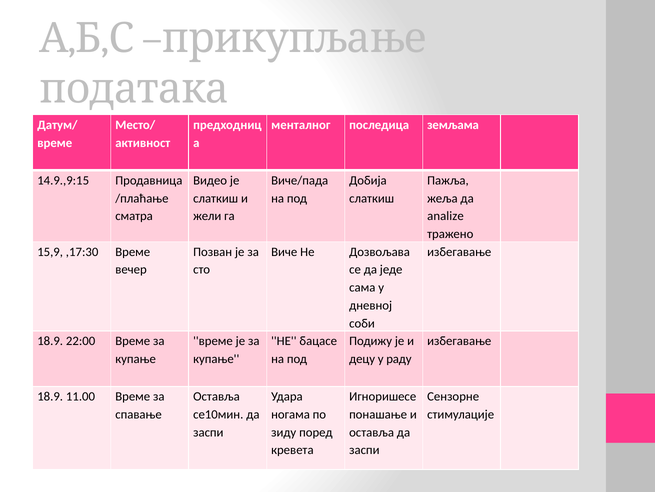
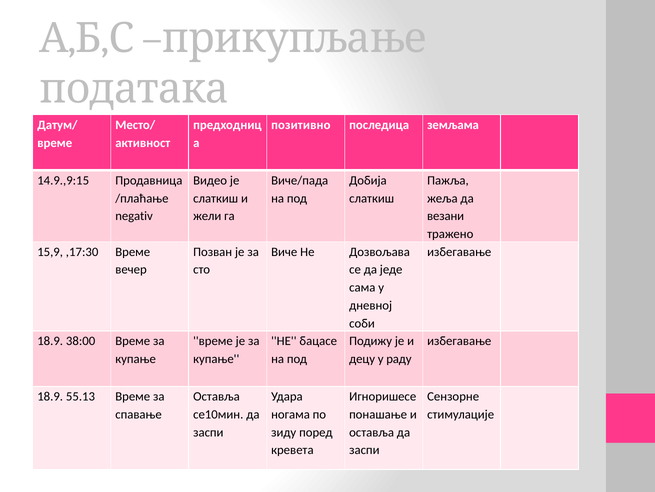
менталног: менталног -> позитивно (301, 125)
сматра: сматра -> negativ (134, 216)
analize: analize -> везани (446, 216)
22:00: 22:00 -> 38:00 (81, 341)
11.00: 11.00 -> 55.13 (80, 396)
